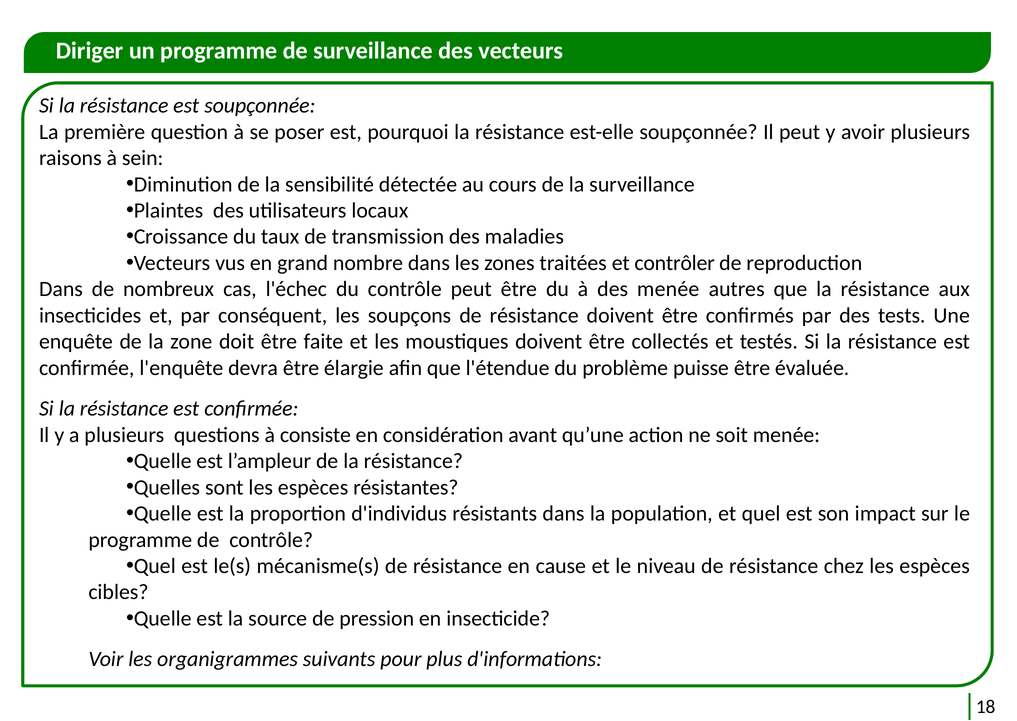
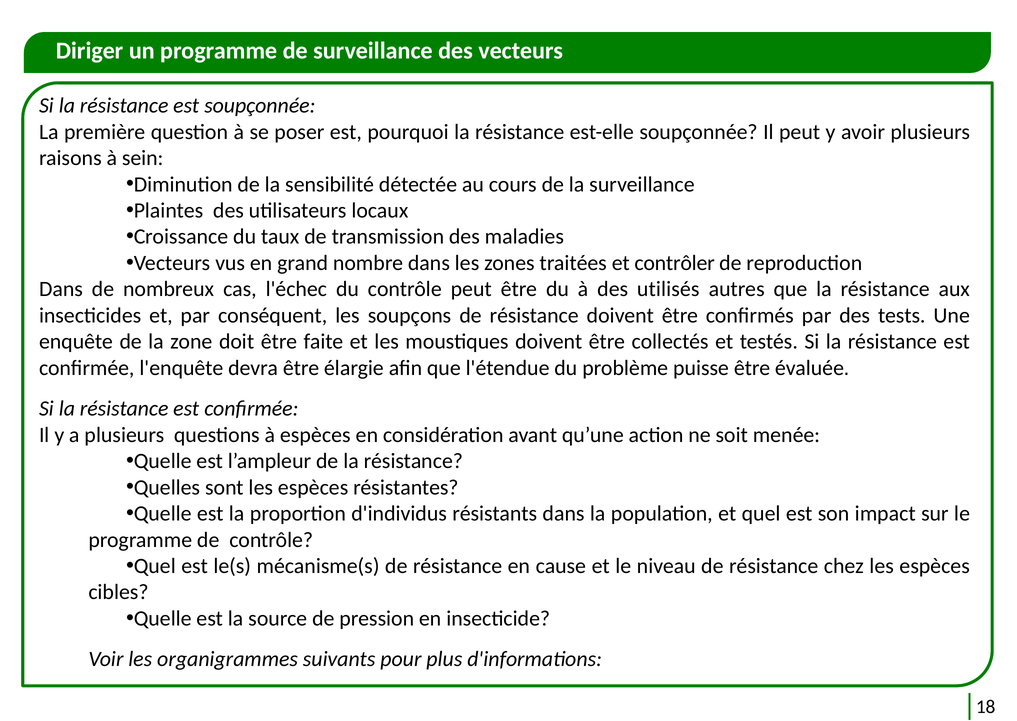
des menée: menée -> utilisés (668, 289)
à consiste: consiste -> espèces (315, 435)
